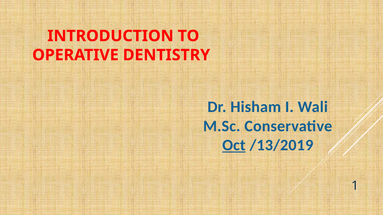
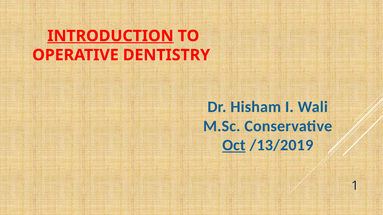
INTRODUCTION underline: none -> present (110, 36)
